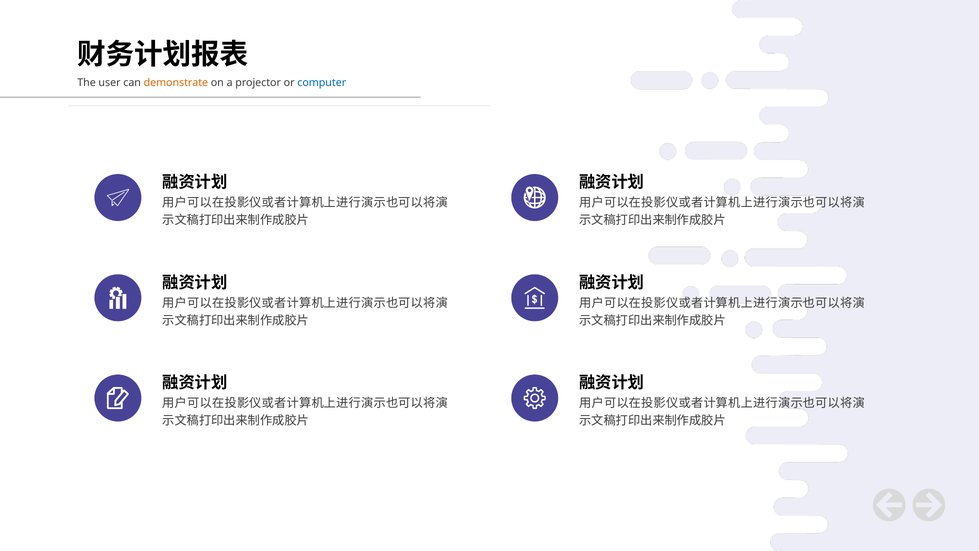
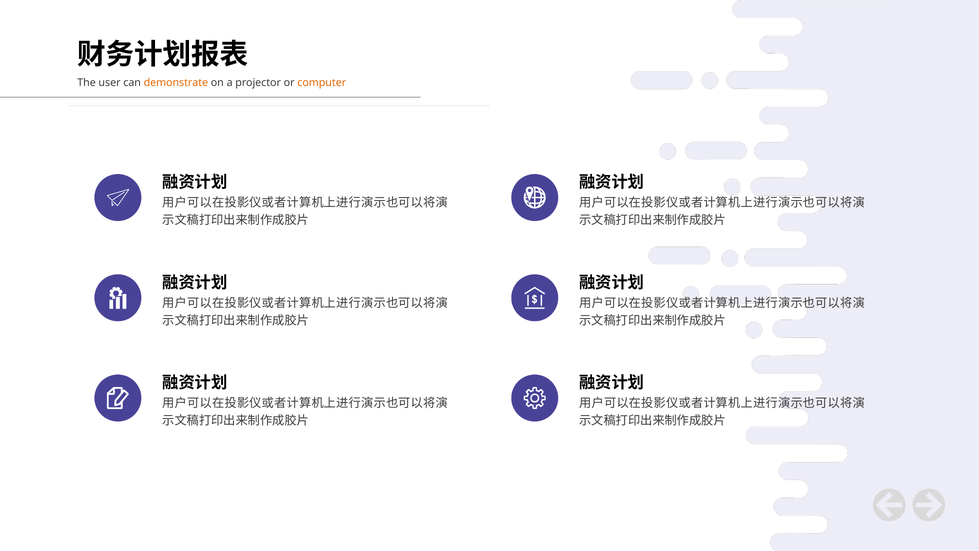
computer colour: blue -> orange (322, 83)
